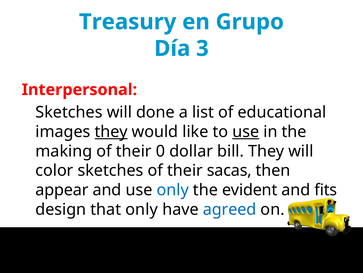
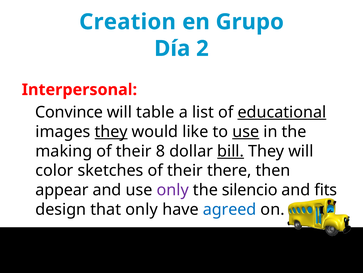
Treasury: Treasury -> Creation (128, 22)
3: 3 -> 2 (202, 48)
Sketches: Sketches -> Convince (69, 112)
done: done -> table (155, 112)
educational underline: none -> present (282, 112)
0: 0 -> 8 (160, 151)
bill underline: none -> present (231, 151)
sacas: sacas -> there (229, 170)
only colour: blue -> purple (173, 190)
evident: evident -> silencio (250, 190)
